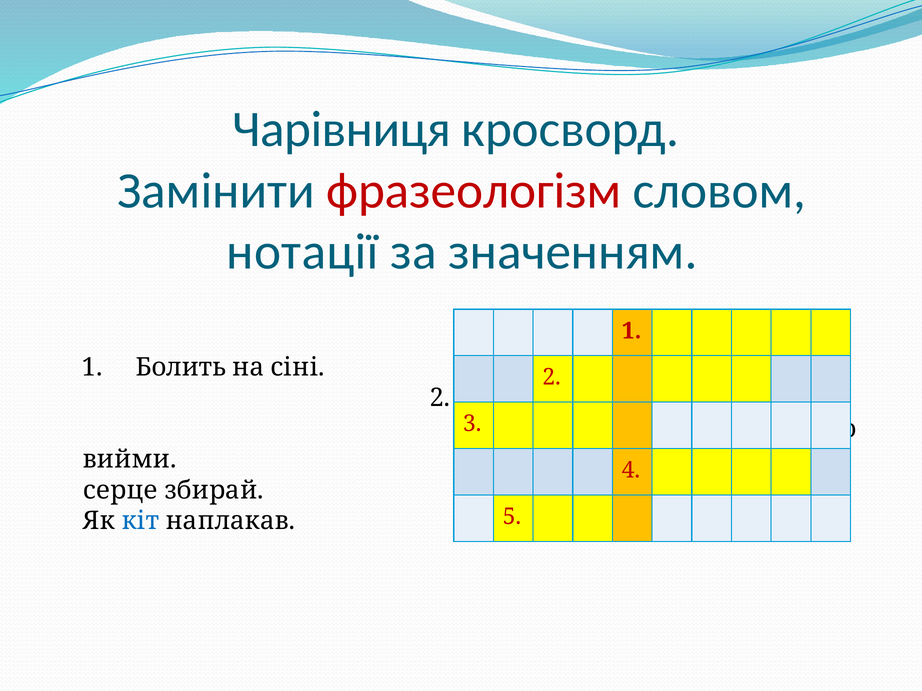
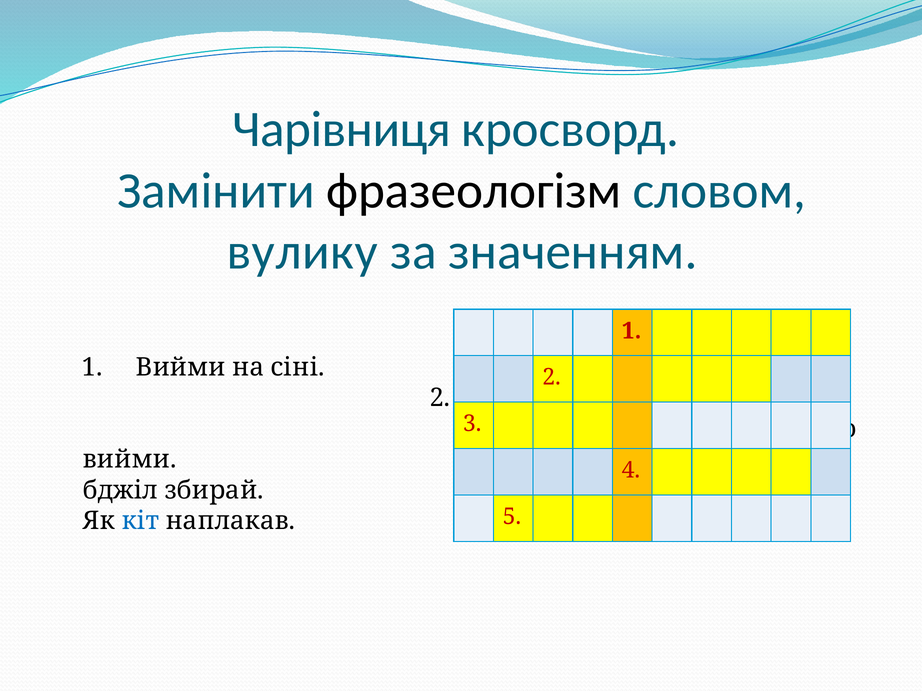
фразеологізм colour: red -> black (474, 191)
нотації: нотації -> вулику (302, 252)
1 Болить: Болить -> Вийми (181, 367)
серце: серце -> бджіл (121, 491)
